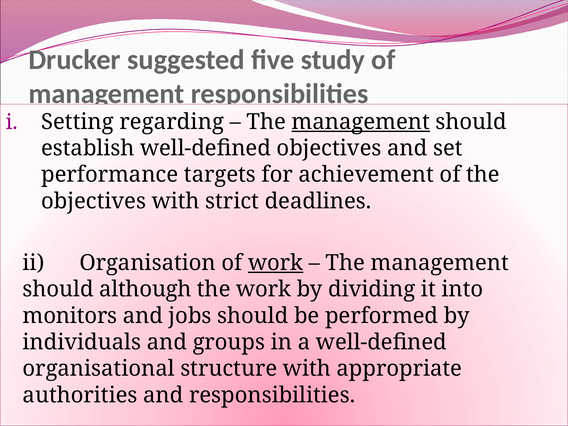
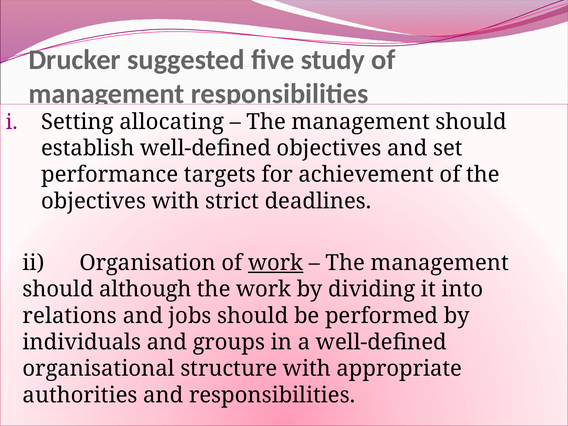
regarding: regarding -> allocating (172, 122)
management underline: present -> none (361, 122)
monitors: monitors -> relations (70, 316)
